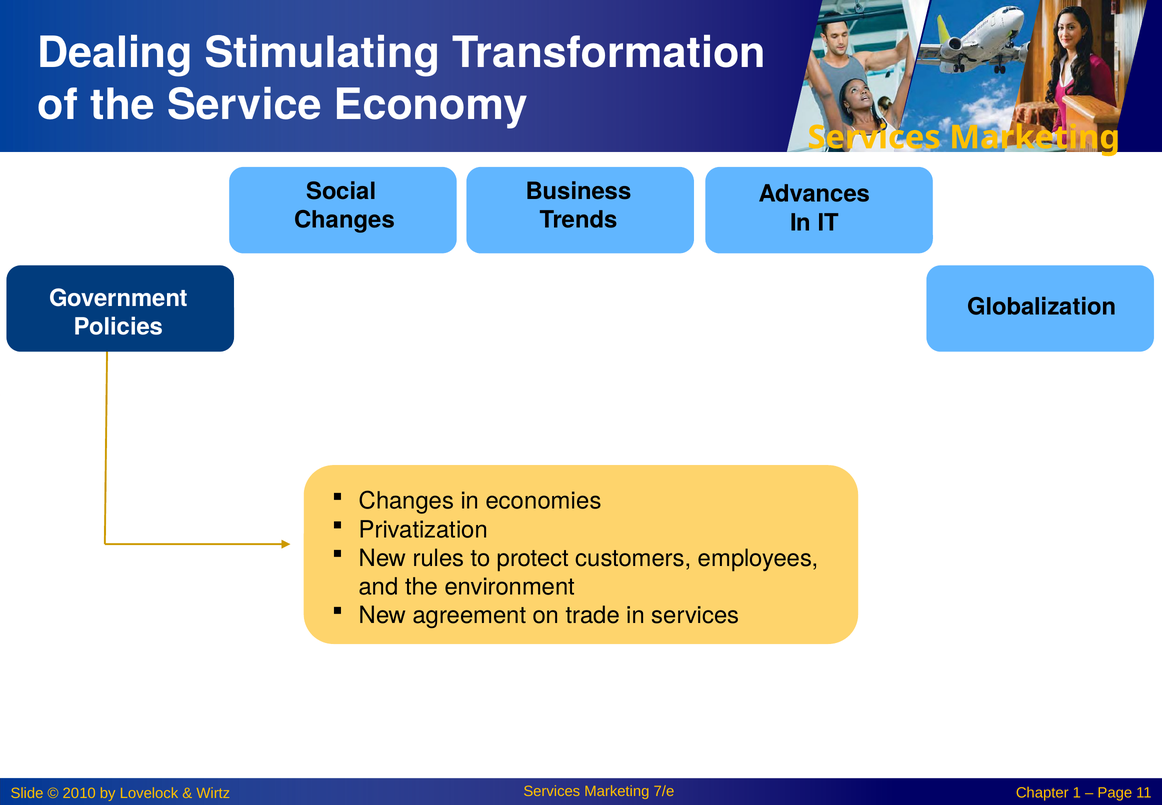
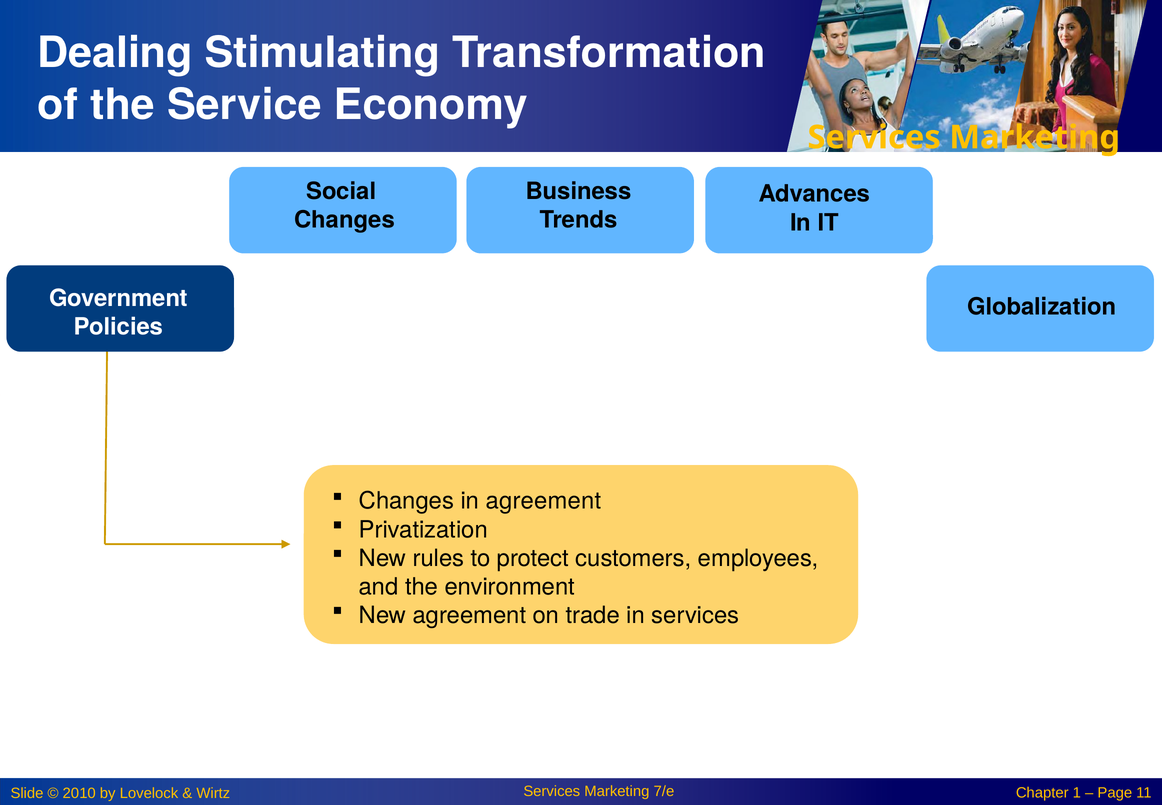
in economies: economies -> agreement (543, 501)
